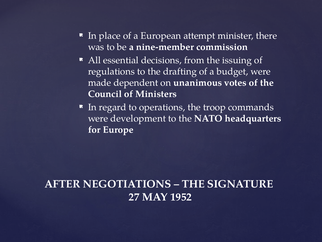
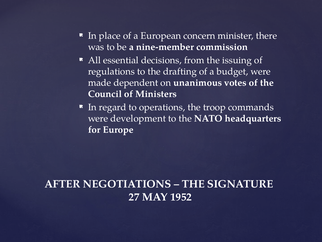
attempt: attempt -> concern (199, 36)
